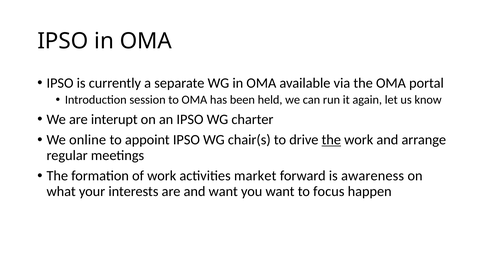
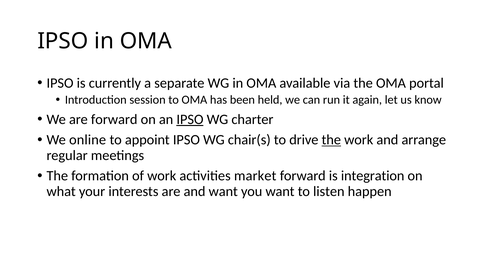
are interupt: interupt -> forward (114, 119)
IPSO underline: none -> present (190, 119)
awareness: awareness -> integration (373, 176)
focus: focus -> listen (329, 191)
